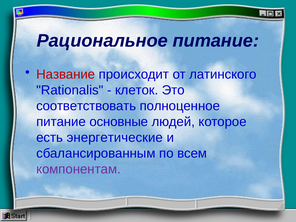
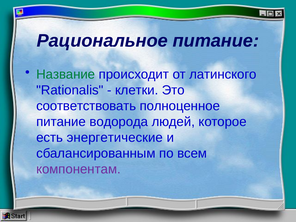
Название colour: red -> green (66, 74)
клеток: клеток -> клетки (137, 90)
основные: основные -> водорода (119, 122)
